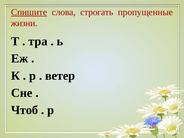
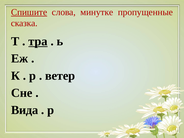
строгать: строгать -> минутке (97, 12)
жизни: жизни -> сказка (24, 23)
тра underline: none -> present (38, 41)
Чтоб: Чтоб -> Вида (25, 110)
